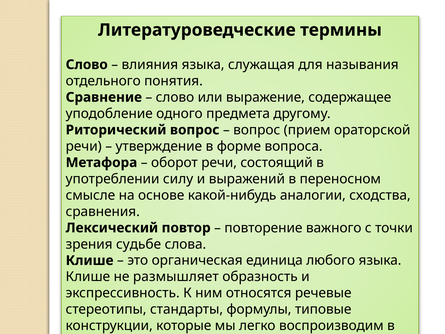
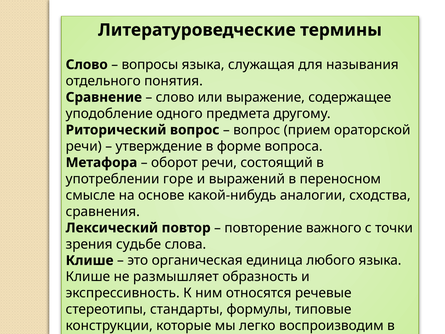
влияния: влияния -> вопросы (150, 65)
силу: силу -> горе (178, 179)
